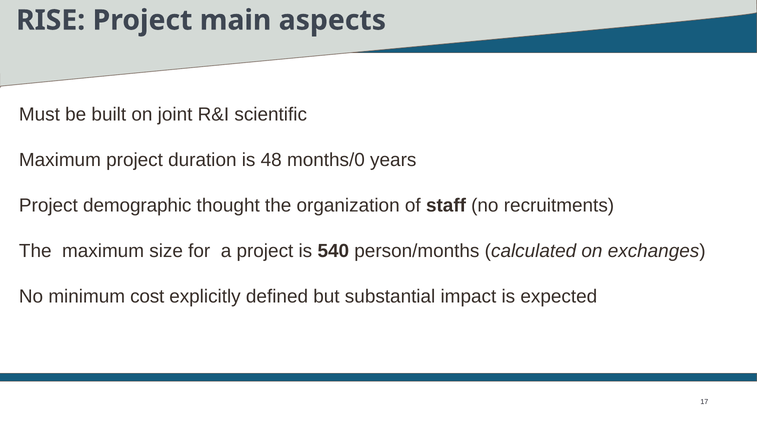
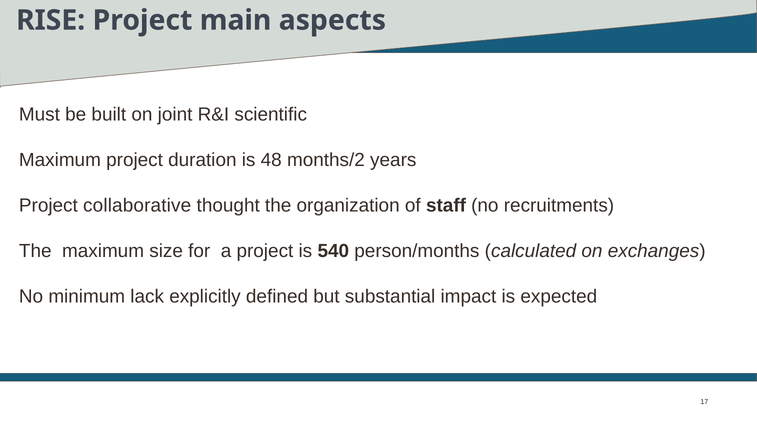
months/0: months/0 -> months/2 (326, 160)
demographic: demographic -> collaborative (137, 205)
cost: cost -> lack (147, 296)
